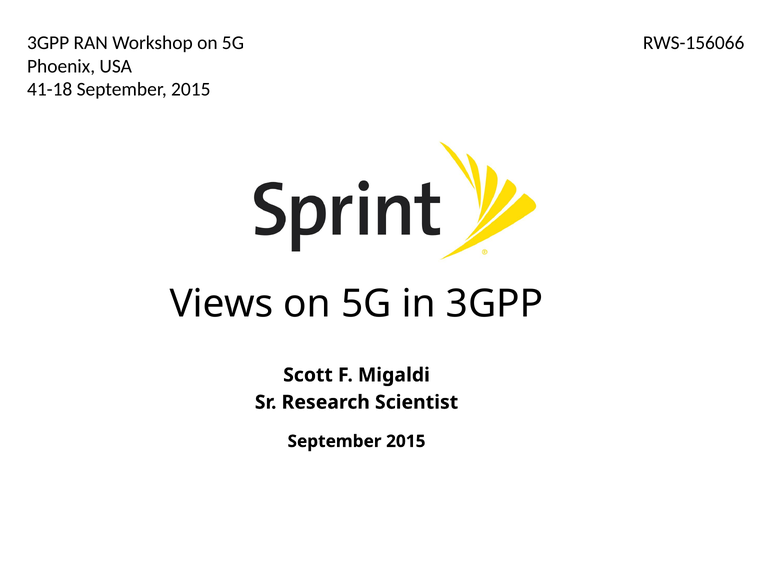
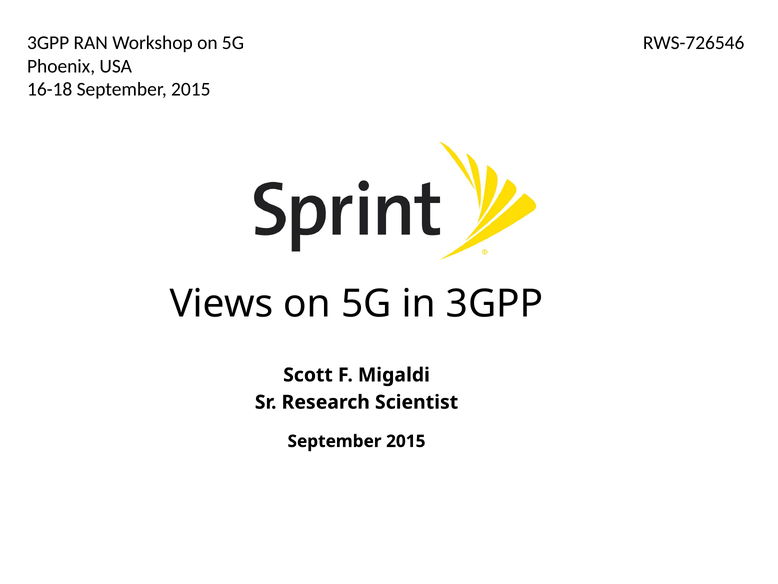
RWS-156066: RWS-156066 -> RWS-726546 (694, 43)
41-18: 41-18 -> 16-18 (50, 89)
